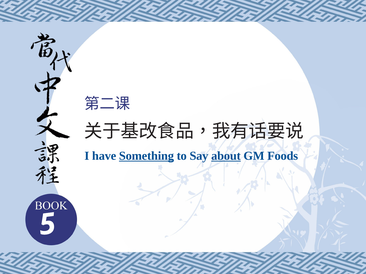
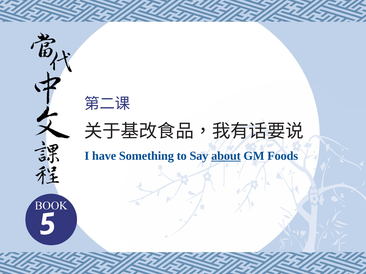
Something underline: present -> none (146, 156)
